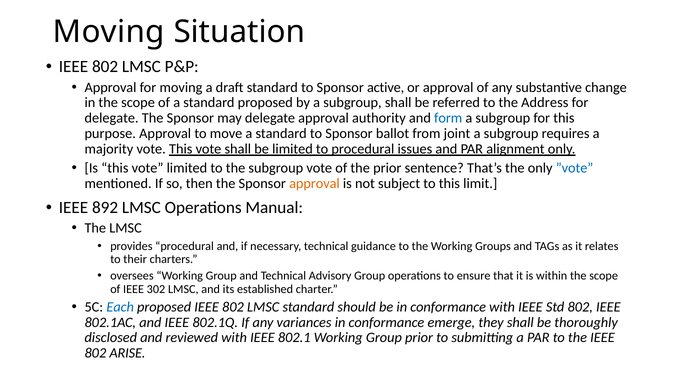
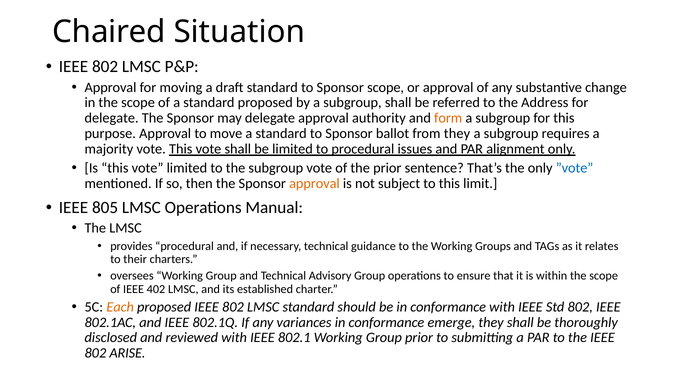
Moving: Moving -> Chaired (109, 32)
Sponsor active: active -> scope (386, 87)
form colour: blue -> orange (448, 118)
from joint: joint -> they (457, 134)
892: 892 -> 805 (105, 208)
302: 302 -> 402 (156, 289)
Each colour: blue -> orange (120, 307)
